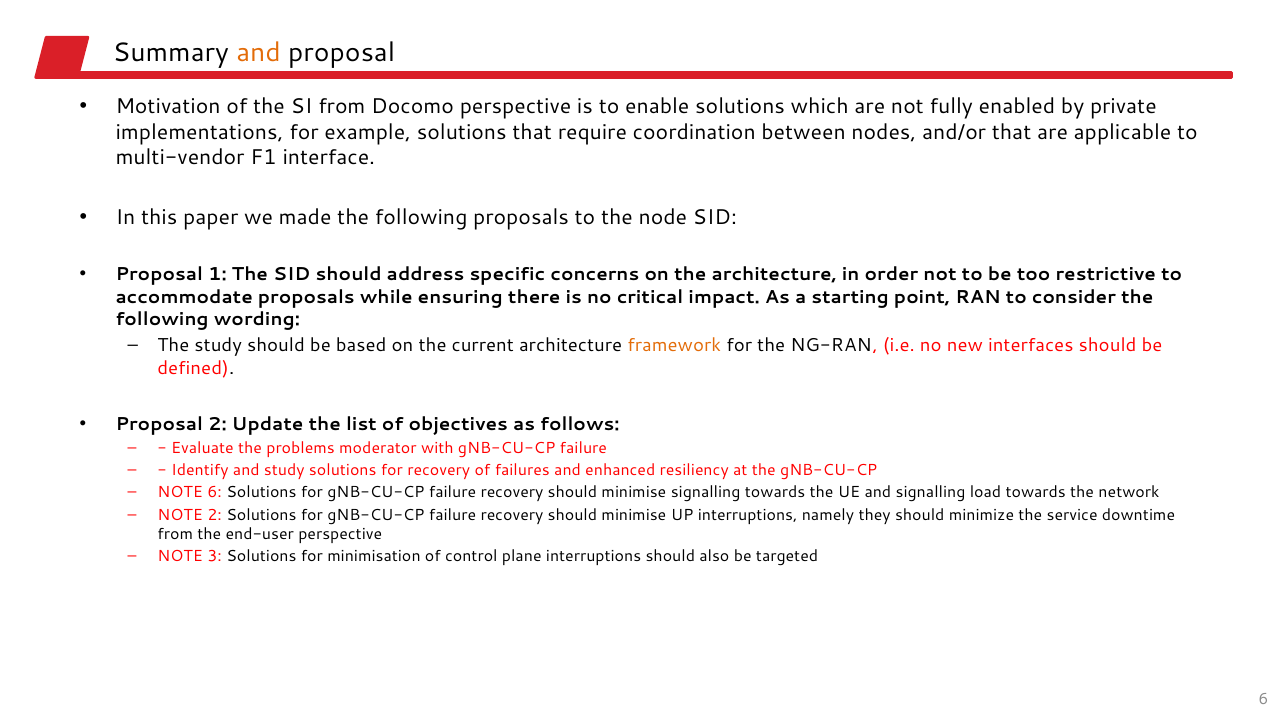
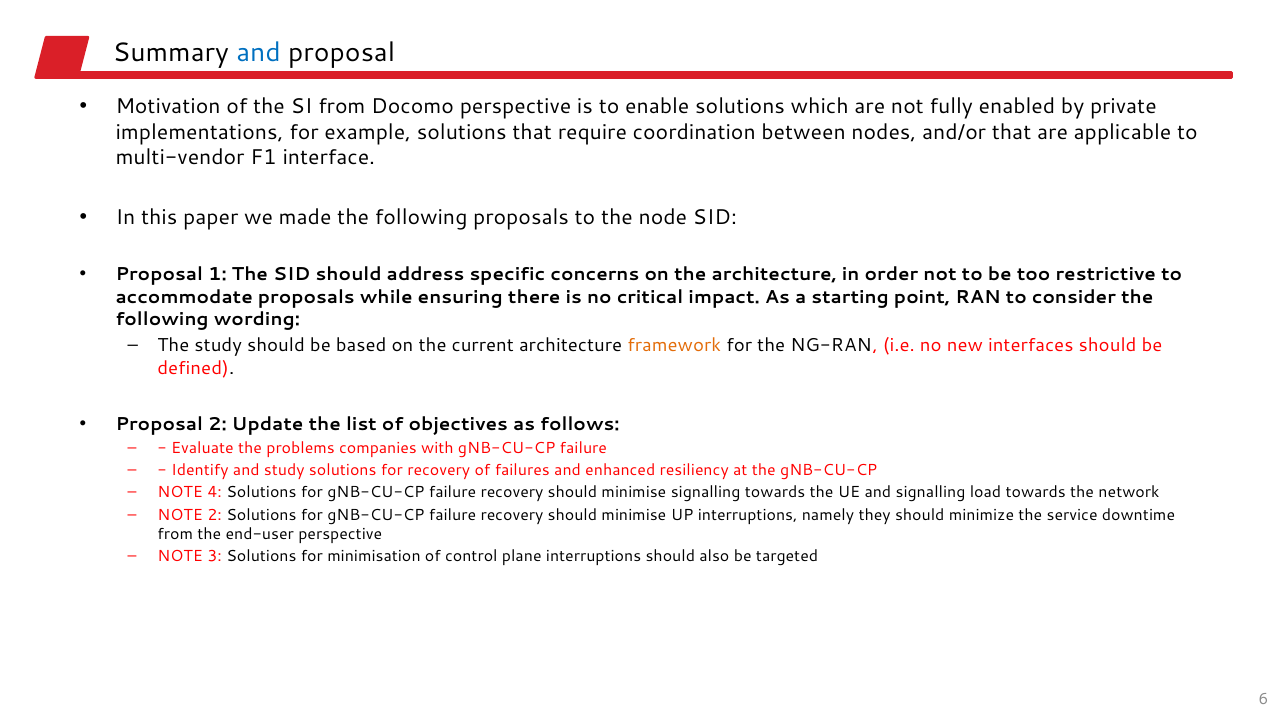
and colour: orange -> blue (259, 53)
moderator: moderator -> companies (378, 448)
NOTE 6: 6 -> 4 (215, 492)
